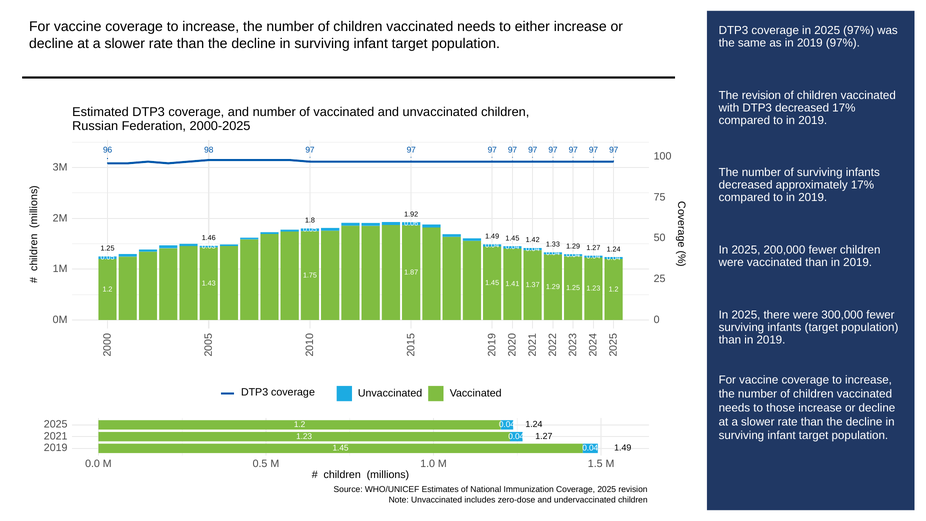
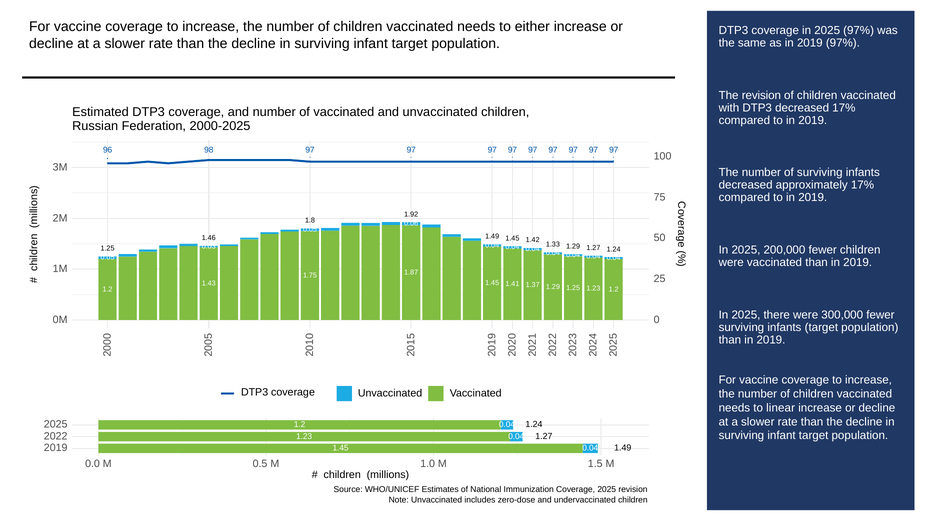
those: those -> linear (781, 408)
2021: 2021 -> 2022 (56, 436)
